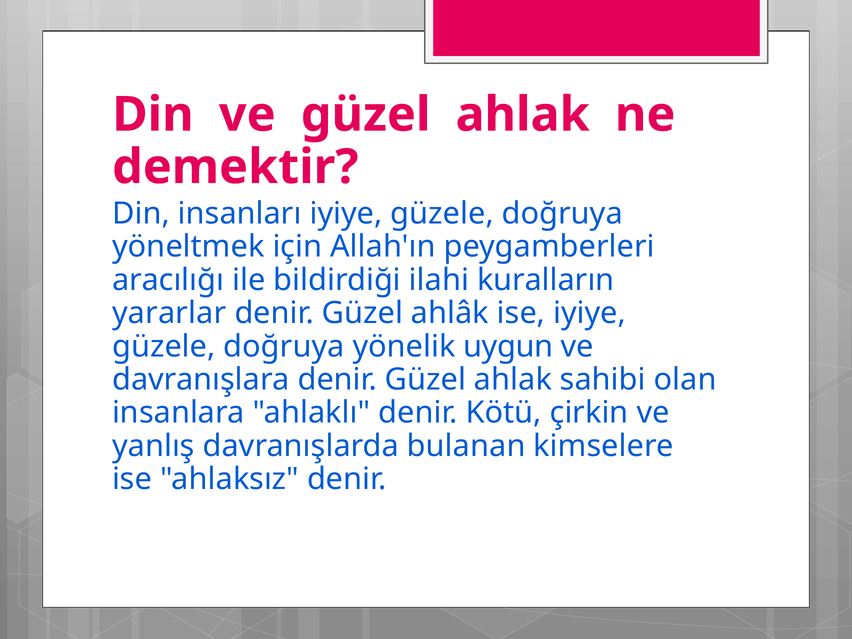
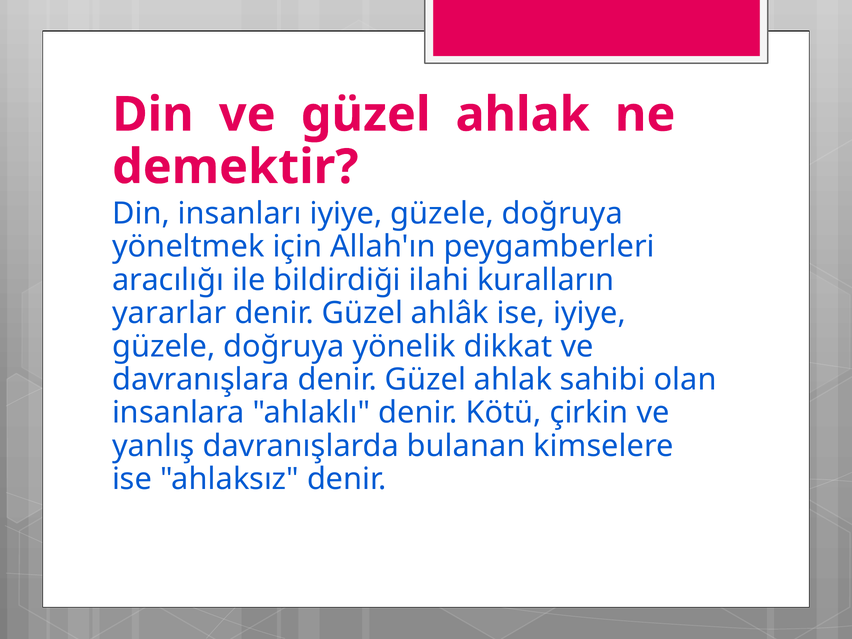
uygun: uygun -> dikkat (508, 346)
